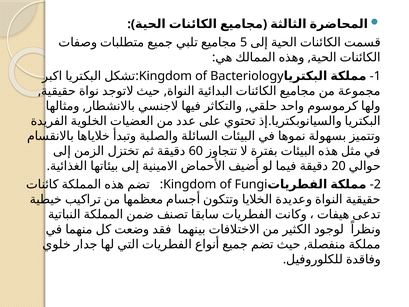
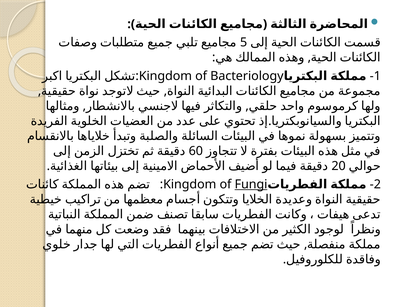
Fungi underline: none -> present (251, 184)
